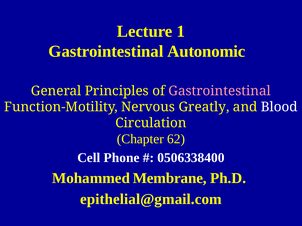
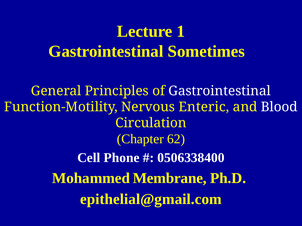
Autonomic: Autonomic -> Sometimes (206, 51)
Gastrointestinal colour: pink -> white (220, 91)
Greatly: Greatly -> Enteric (204, 107)
